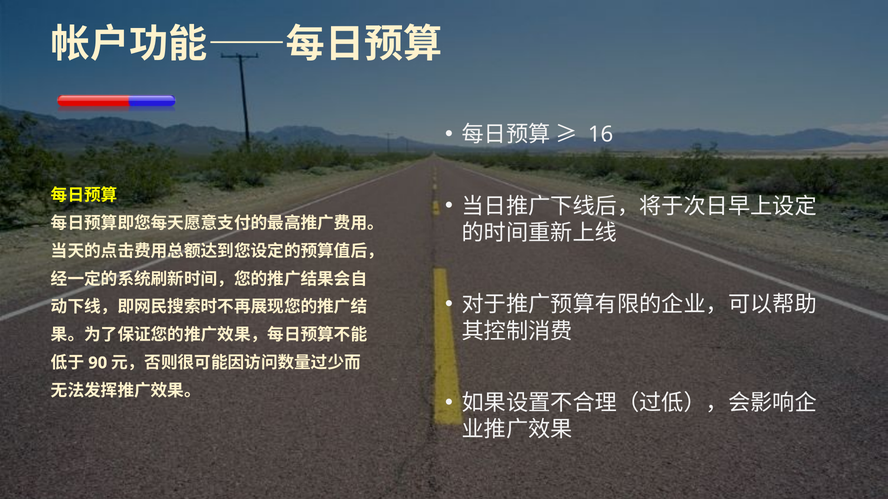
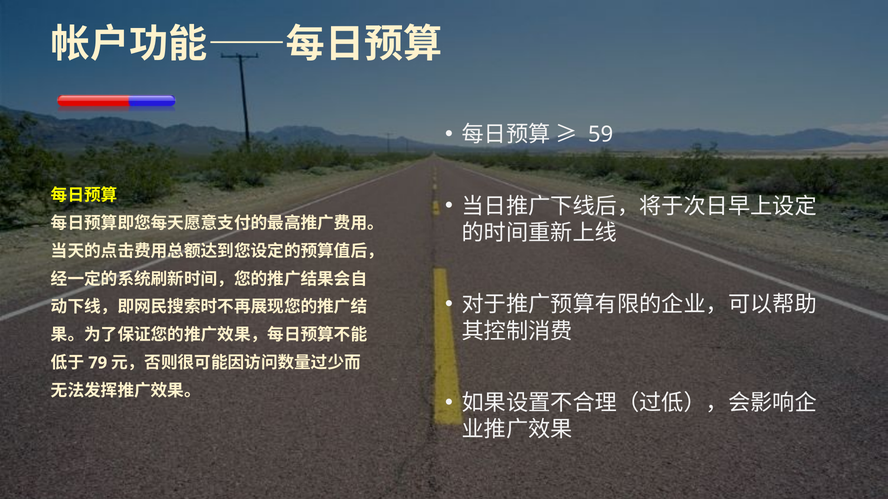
16: 16 -> 59 (601, 135)
90: 90 -> 79 (98, 363)
